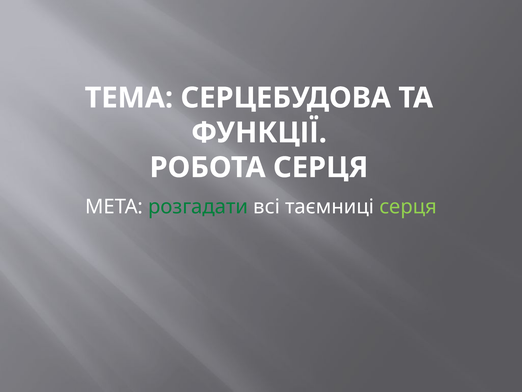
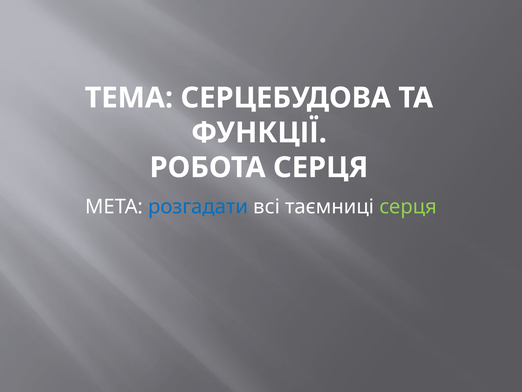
розгадати colour: green -> blue (198, 206)
